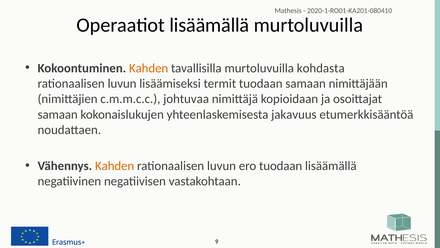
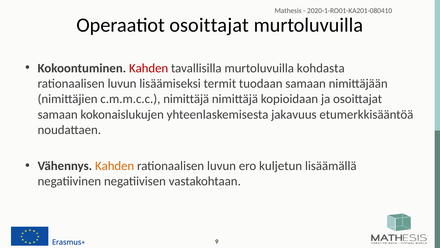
Operaatiot lisäämällä: lisäämällä -> osoittajat (209, 25)
Kahden colour: orange -> red (149, 68)
c.m.m.c.c johtuvaa: johtuvaa -> nimittäjä (186, 99)
ero tuodaan: tuodaan -> kuljetun (281, 166)
